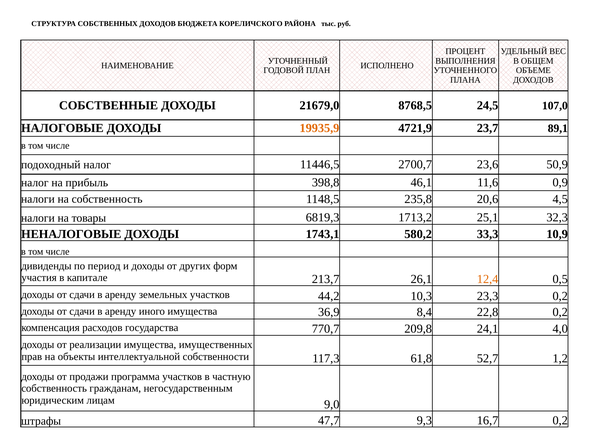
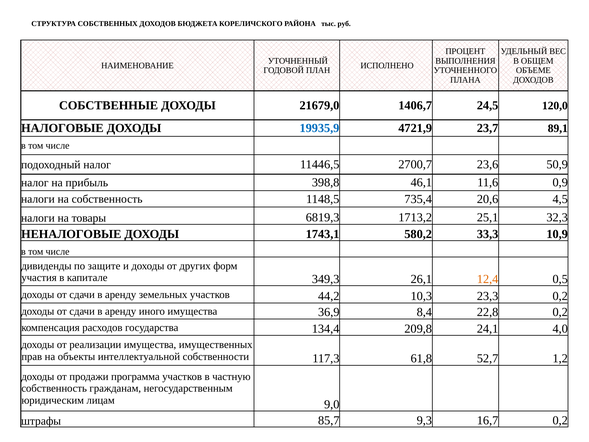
8768,5: 8768,5 -> 1406,7 (415, 105)
107,0: 107,0 -> 120,0 (555, 106)
19935,9 colour: orange -> blue (319, 128)
235,8: 235,8 -> 735,4 (418, 199)
период: период -> защите (104, 266)
213,7: 213,7 -> 349,3 (326, 279)
770,7: 770,7 -> 134,4 (326, 328)
47,7: 47,7 -> 85,7 (329, 420)
